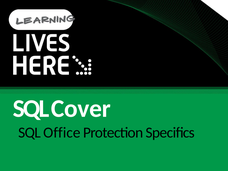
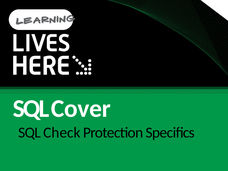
Office: Office -> Check (62, 133)
